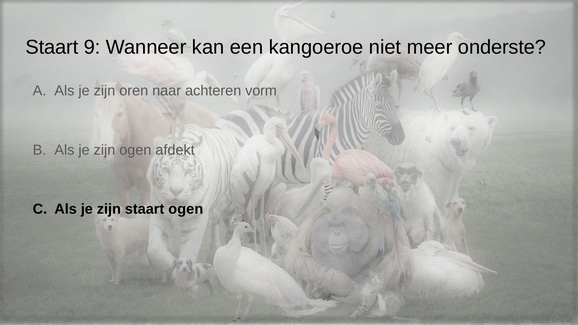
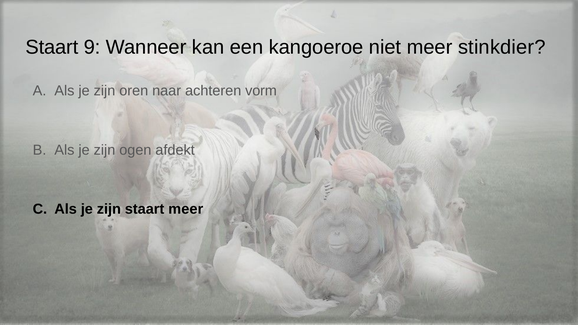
onderste: onderste -> stinkdier (502, 47)
staart ogen: ogen -> meer (186, 209)
